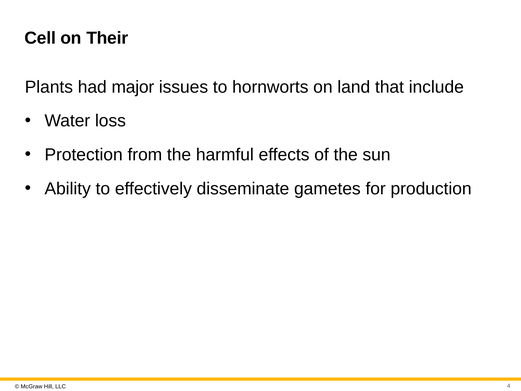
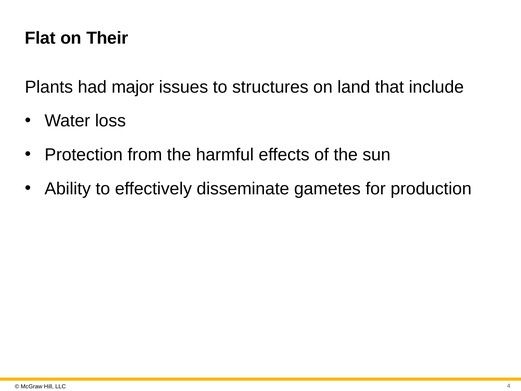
Cell: Cell -> Flat (40, 38)
hornworts: hornworts -> structures (270, 87)
